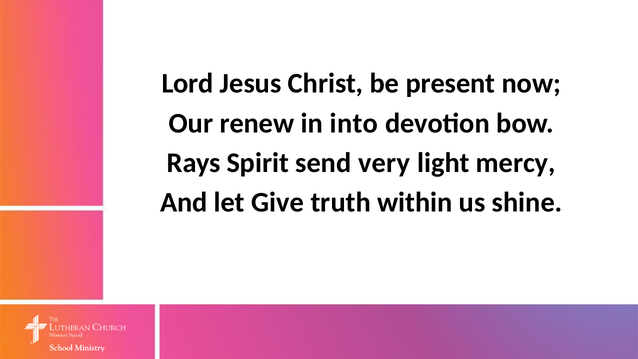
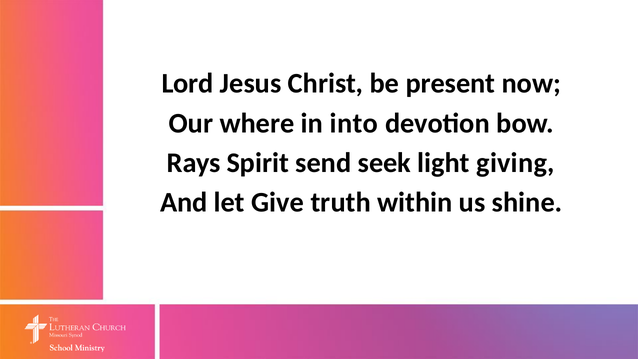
renew: renew -> where (257, 123)
very: very -> seek (384, 163)
mercy: mercy -> giving (515, 163)
